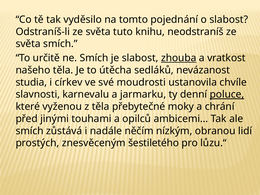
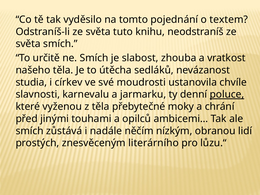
o slabost: slabost -> textem (229, 20)
zhouba underline: present -> none (179, 58)
šestiletého: šestiletého -> literárního (154, 143)
